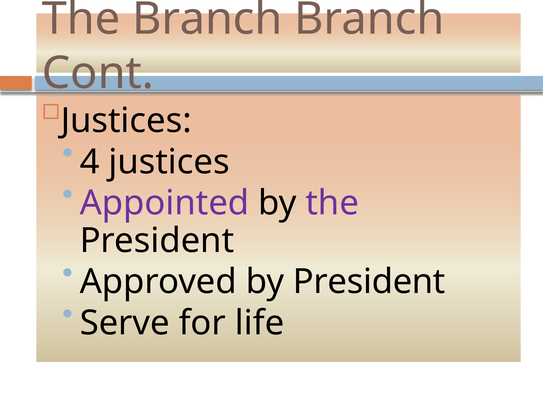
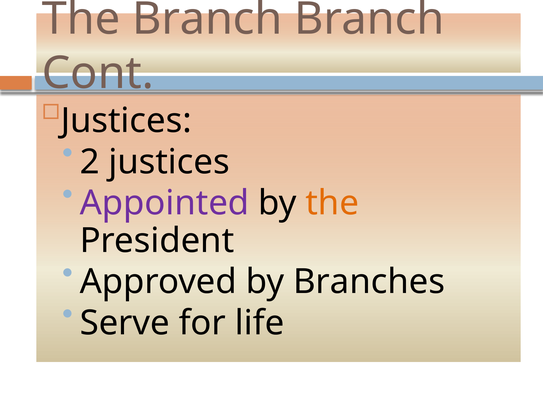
4: 4 -> 2 (90, 162)
the colour: purple -> orange (332, 203)
by President: President -> Branches (369, 282)
